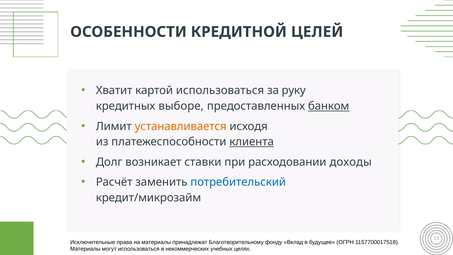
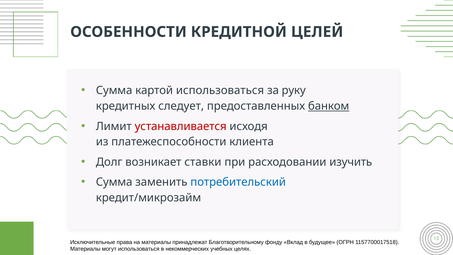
Хватит: Хватит -> Сумма (114, 90)
выборе: выборе -> следует (181, 106)
устанавливается colour: orange -> red (181, 126)
клиента underline: present -> none (252, 142)
доходы: доходы -> изучить (351, 162)
Расчёт: Расчёт -> Сумма (114, 182)
